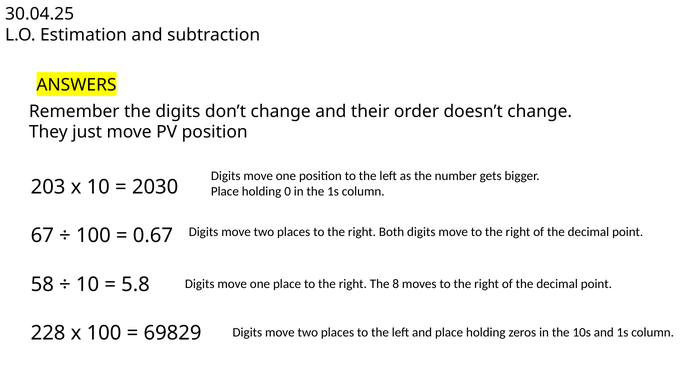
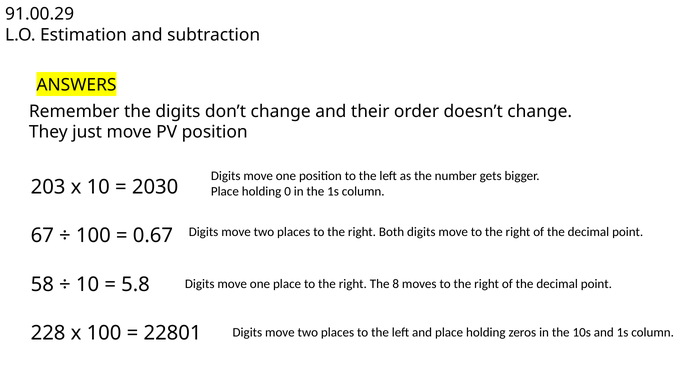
30.04.25: 30.04.25 -> 91.00.29 (40, 14)
69829: 69829 -> 22801 (173, 333)
